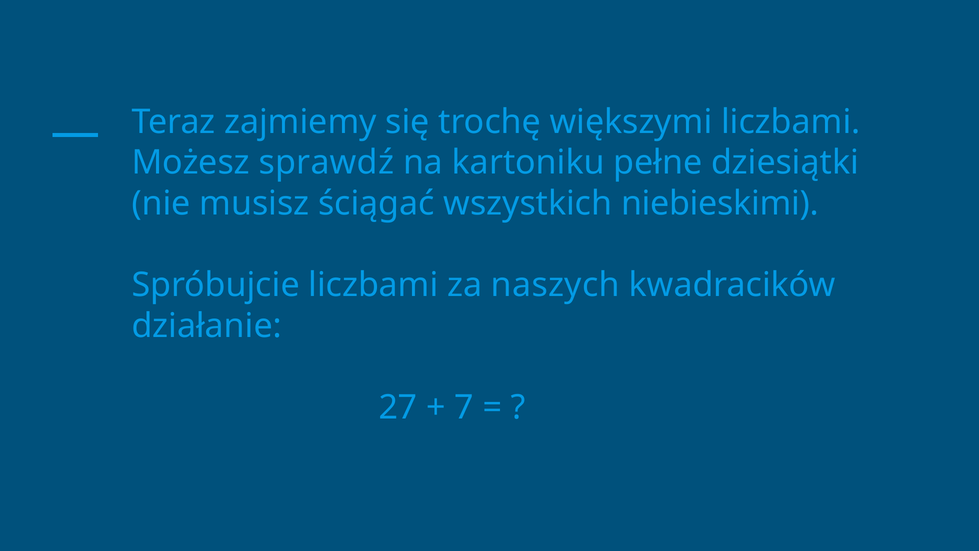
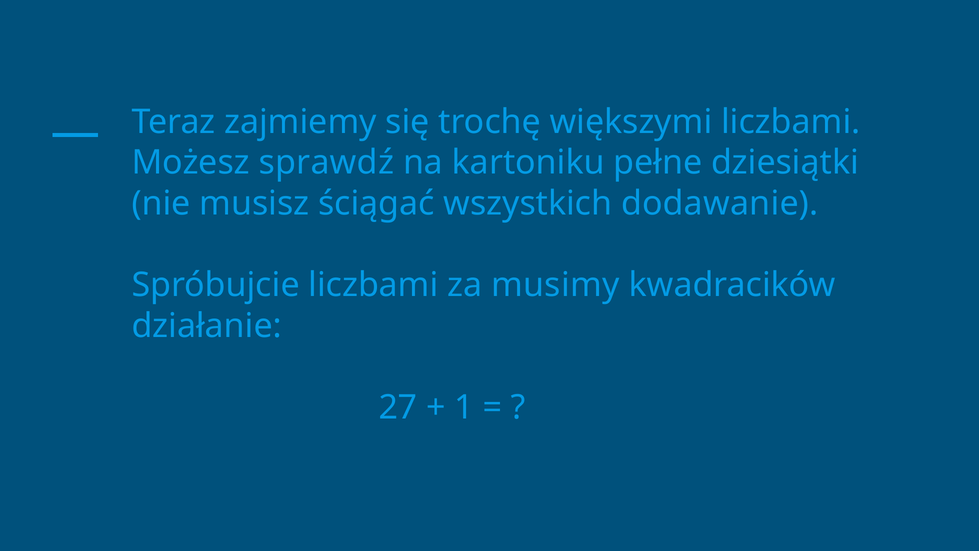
niebieskimi: niebieskimi -> dodawanie (720, 203)
naszych: naszych -> musimy (555, 285)
7: 7 -> 1 (464, 407)
